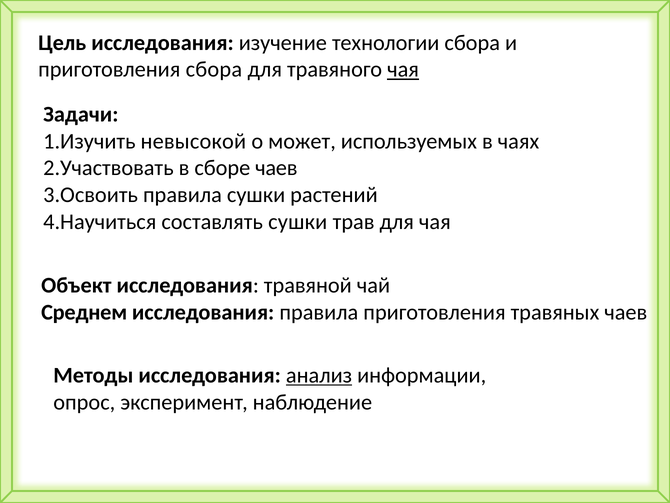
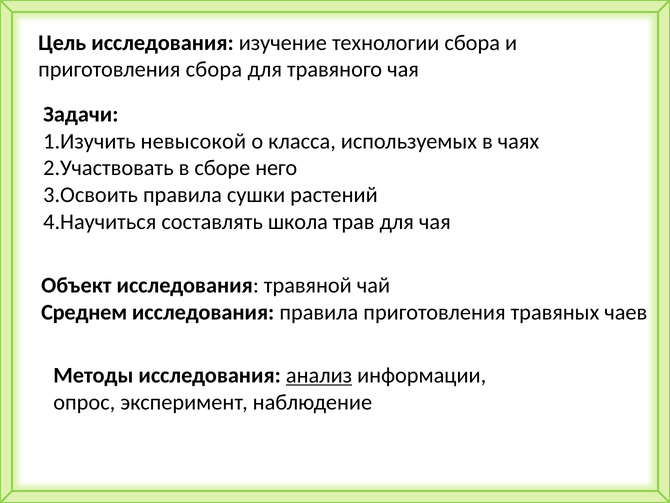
чая underline: present -> none (403, 69)
может: может -> класса (302, 141)
сборе чаев: чаев -> него (276, 168)
составлять сушки: сушки -> школа (298, 222)
